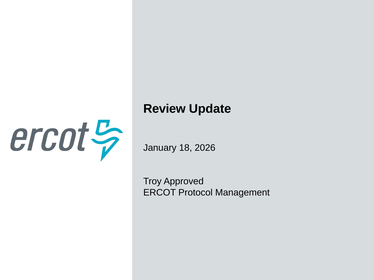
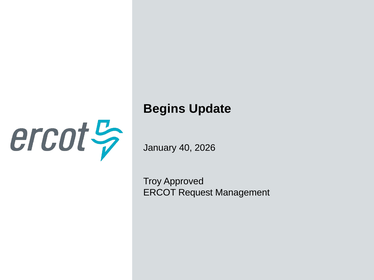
Review: Review -> Begins (164, 109)
18: 18 -> 40 (186, 148)
Protocol: Protocol -> Request (196, 193)
